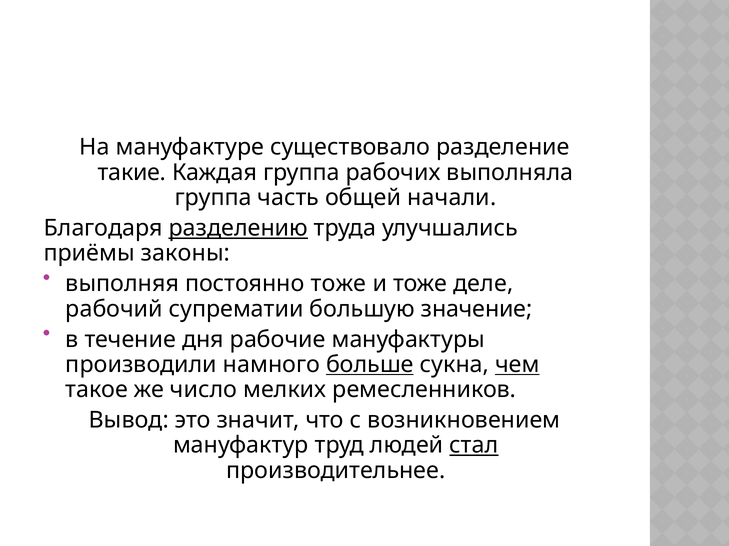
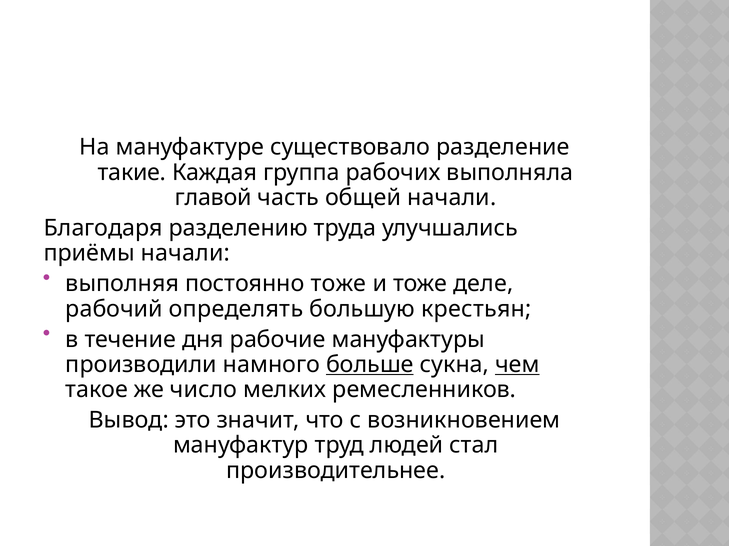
группа: группа -> главой (213, 198)
разделению underline: present -> none (238, 228)
приёмы законы: законы -> начали (185, 254)
супрематии: супрематии -> определять (236, 309)
значение: значение -> крестьян (476, 309)
стал underline: present -> none (474, 446)
